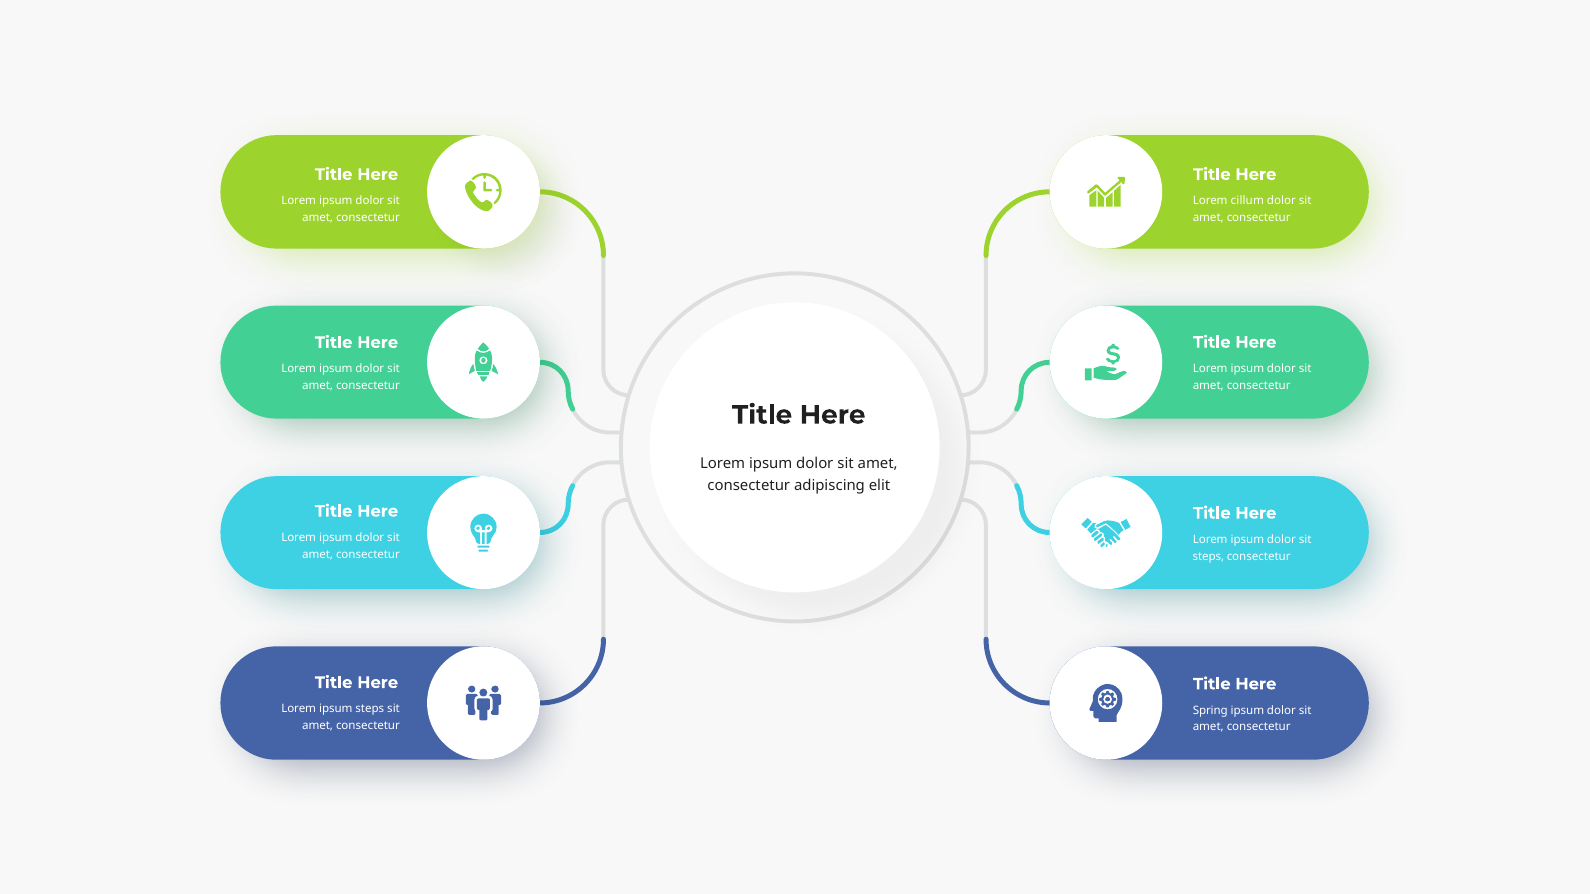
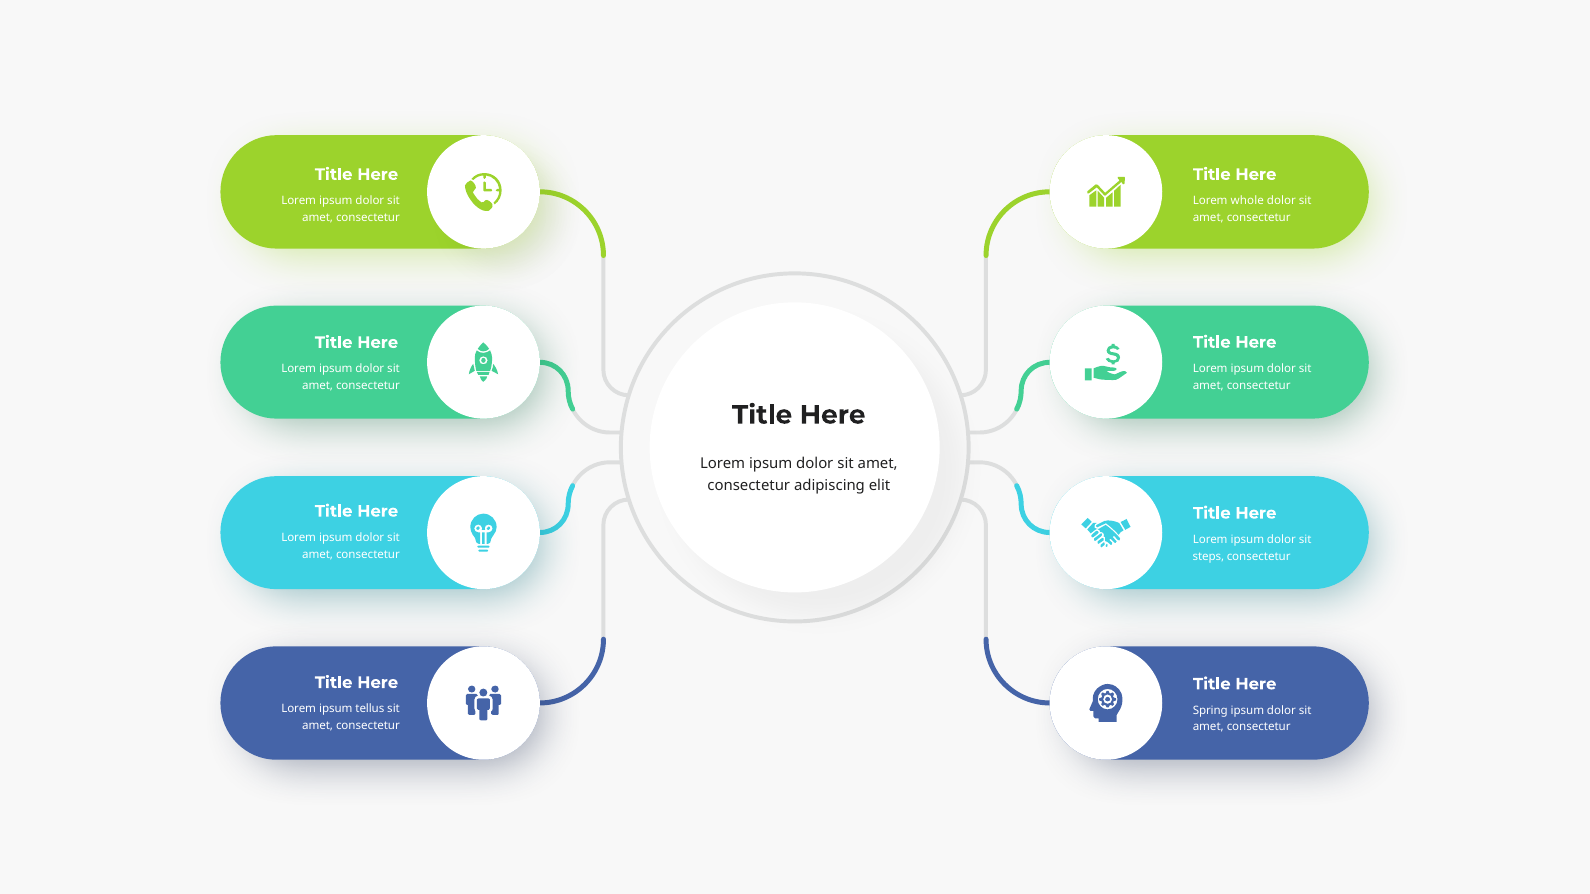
cillum: cillum -> whole (1247, 201)
ipsum steps: steps -> tellus (370, 709)
